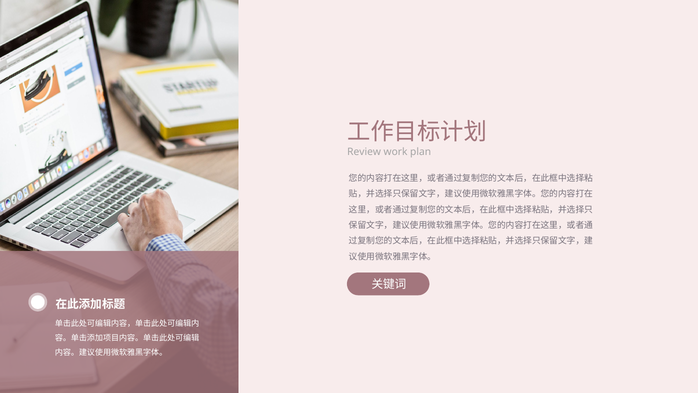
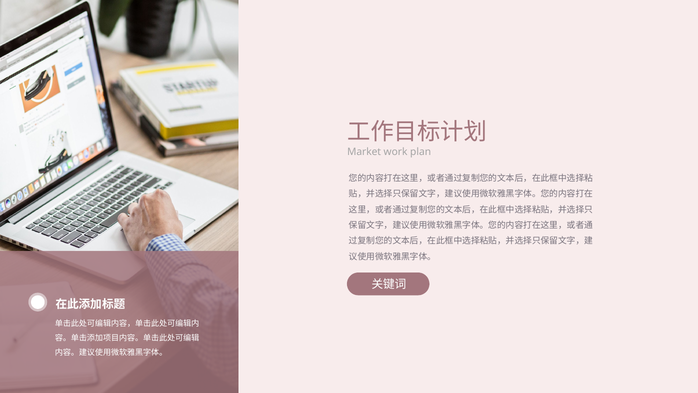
Review: Review -> Market (364, 152)
